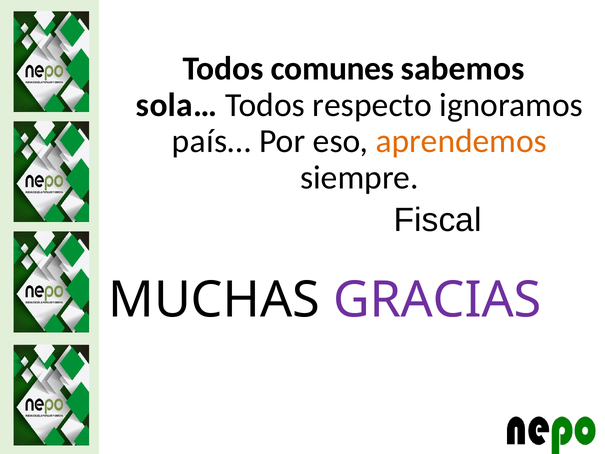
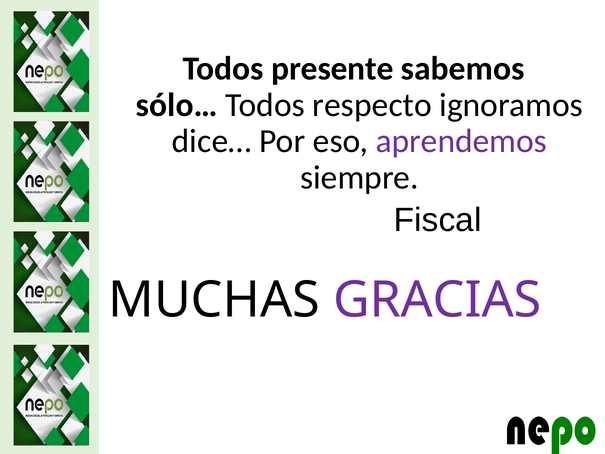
comunes: comunes -> presente (332, 69)
sola…: sola… -> sólo… (177, 105)
país…: país… -> dice… (212, 141)
aprendemos colour: orange -> purple (461, 141)
